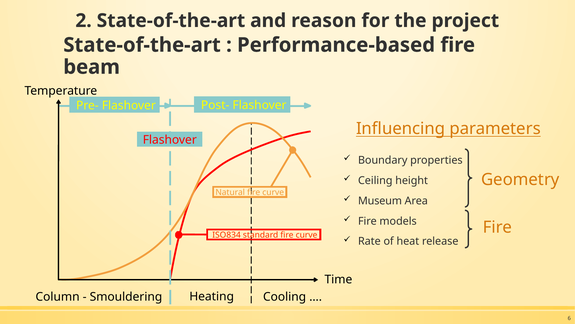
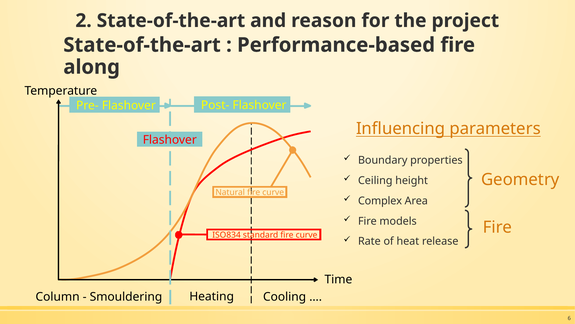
beam: beam -> along (92, 67)
Museum: Museum -> Complex (380, 200)
